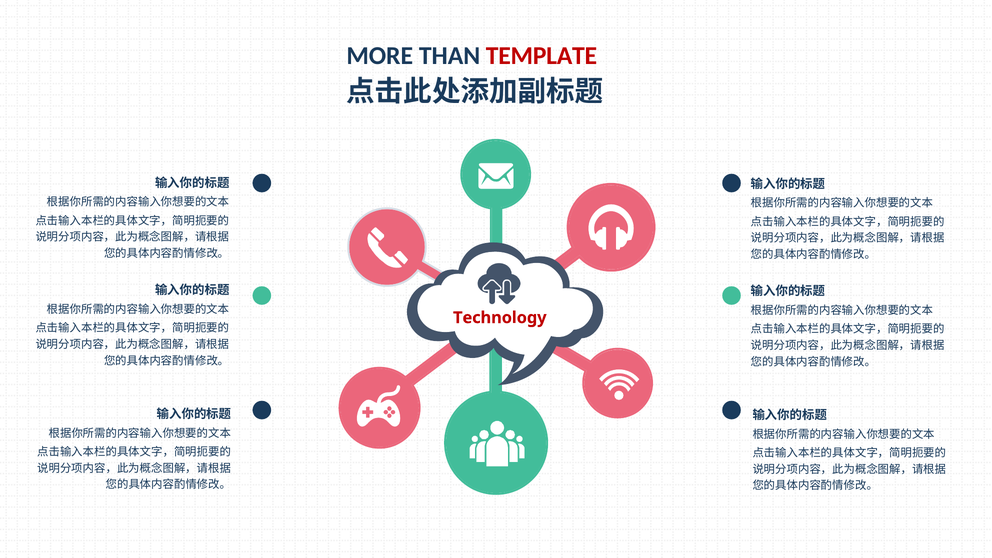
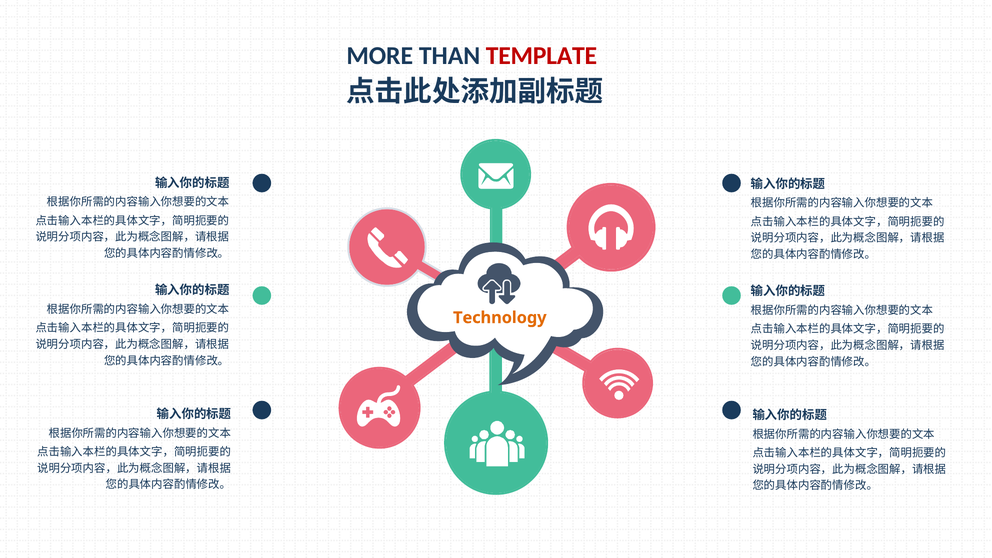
Technology colour: red -> orange (500, 318)
